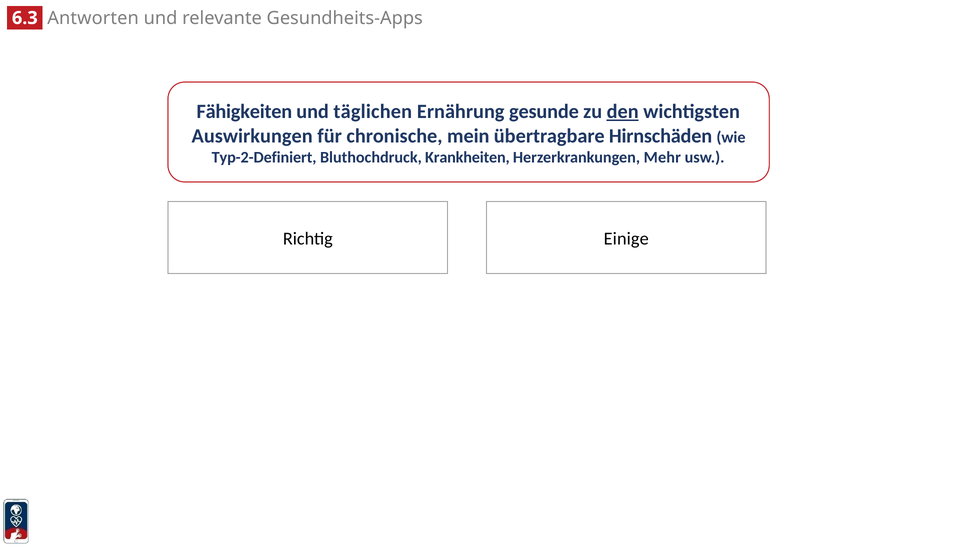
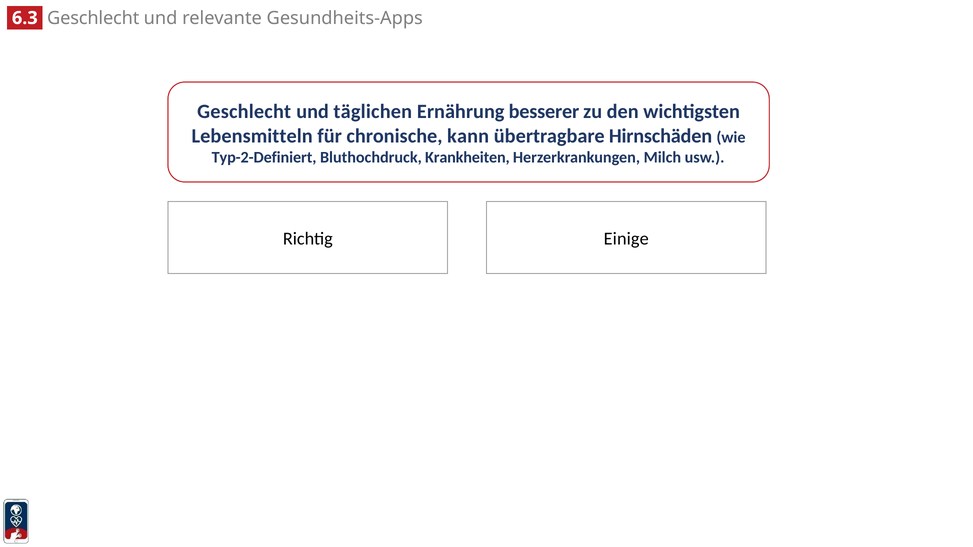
Antworten: Antworten -> Geschlecht (93, 18)
Fähigkeiten: Fähigkeiten -> Geschlecht (244, 112)
gesunde: gesunde -> besserer (544, 112)
den underline: present -> none (623, 112)
Auswirkungen: Auswirkungen -> Lebensmitteln (252, 136)
mein: mein -> kann (468, 136)
Mehr: Mehr -> Milch (662, 158)
